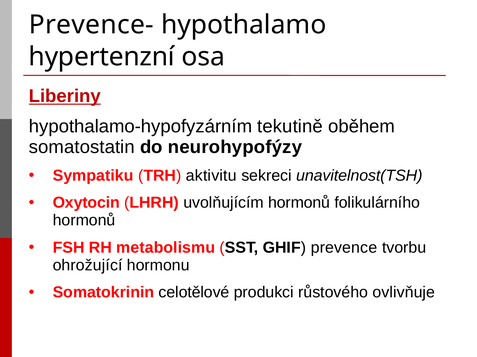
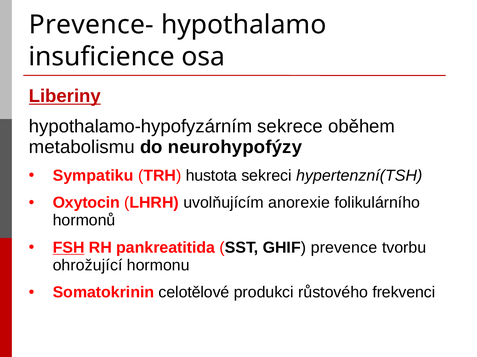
hypertenzní: hypertenzní -> insuficience (102, 57)
tekutině: tekutině -> sekrece (290, 127)
somatostatin: somatostatin -> metabolismu (82, 147)
aktivitu: aktivitu -> hustota (211, 176)
unavitelnost(TSH: unavitelnost(TSH -> hypertenzní(TSH (359, 176)
uvolňujícím hormonů: hormonů -> anorexie (299, 203)
FSH underline: none -> present (69, 248)
metabolismu: metabolismu -> pankreatitida (166, 248)
ovlivňuje: ovlivňuje -> frekvenci (404, 293)
